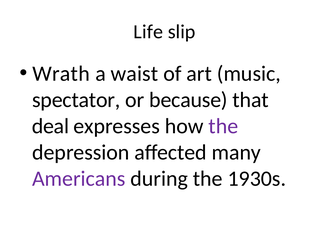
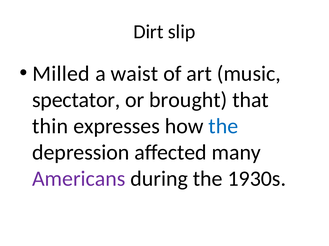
Life: Life -> Dirt (148, 32)
Wrath: Wrath -> Milled (61, 74)
because: because -> brought (188, 100)
deal: deal -> thin (50, 127)
the colour: purple -> blue (223, 127)
